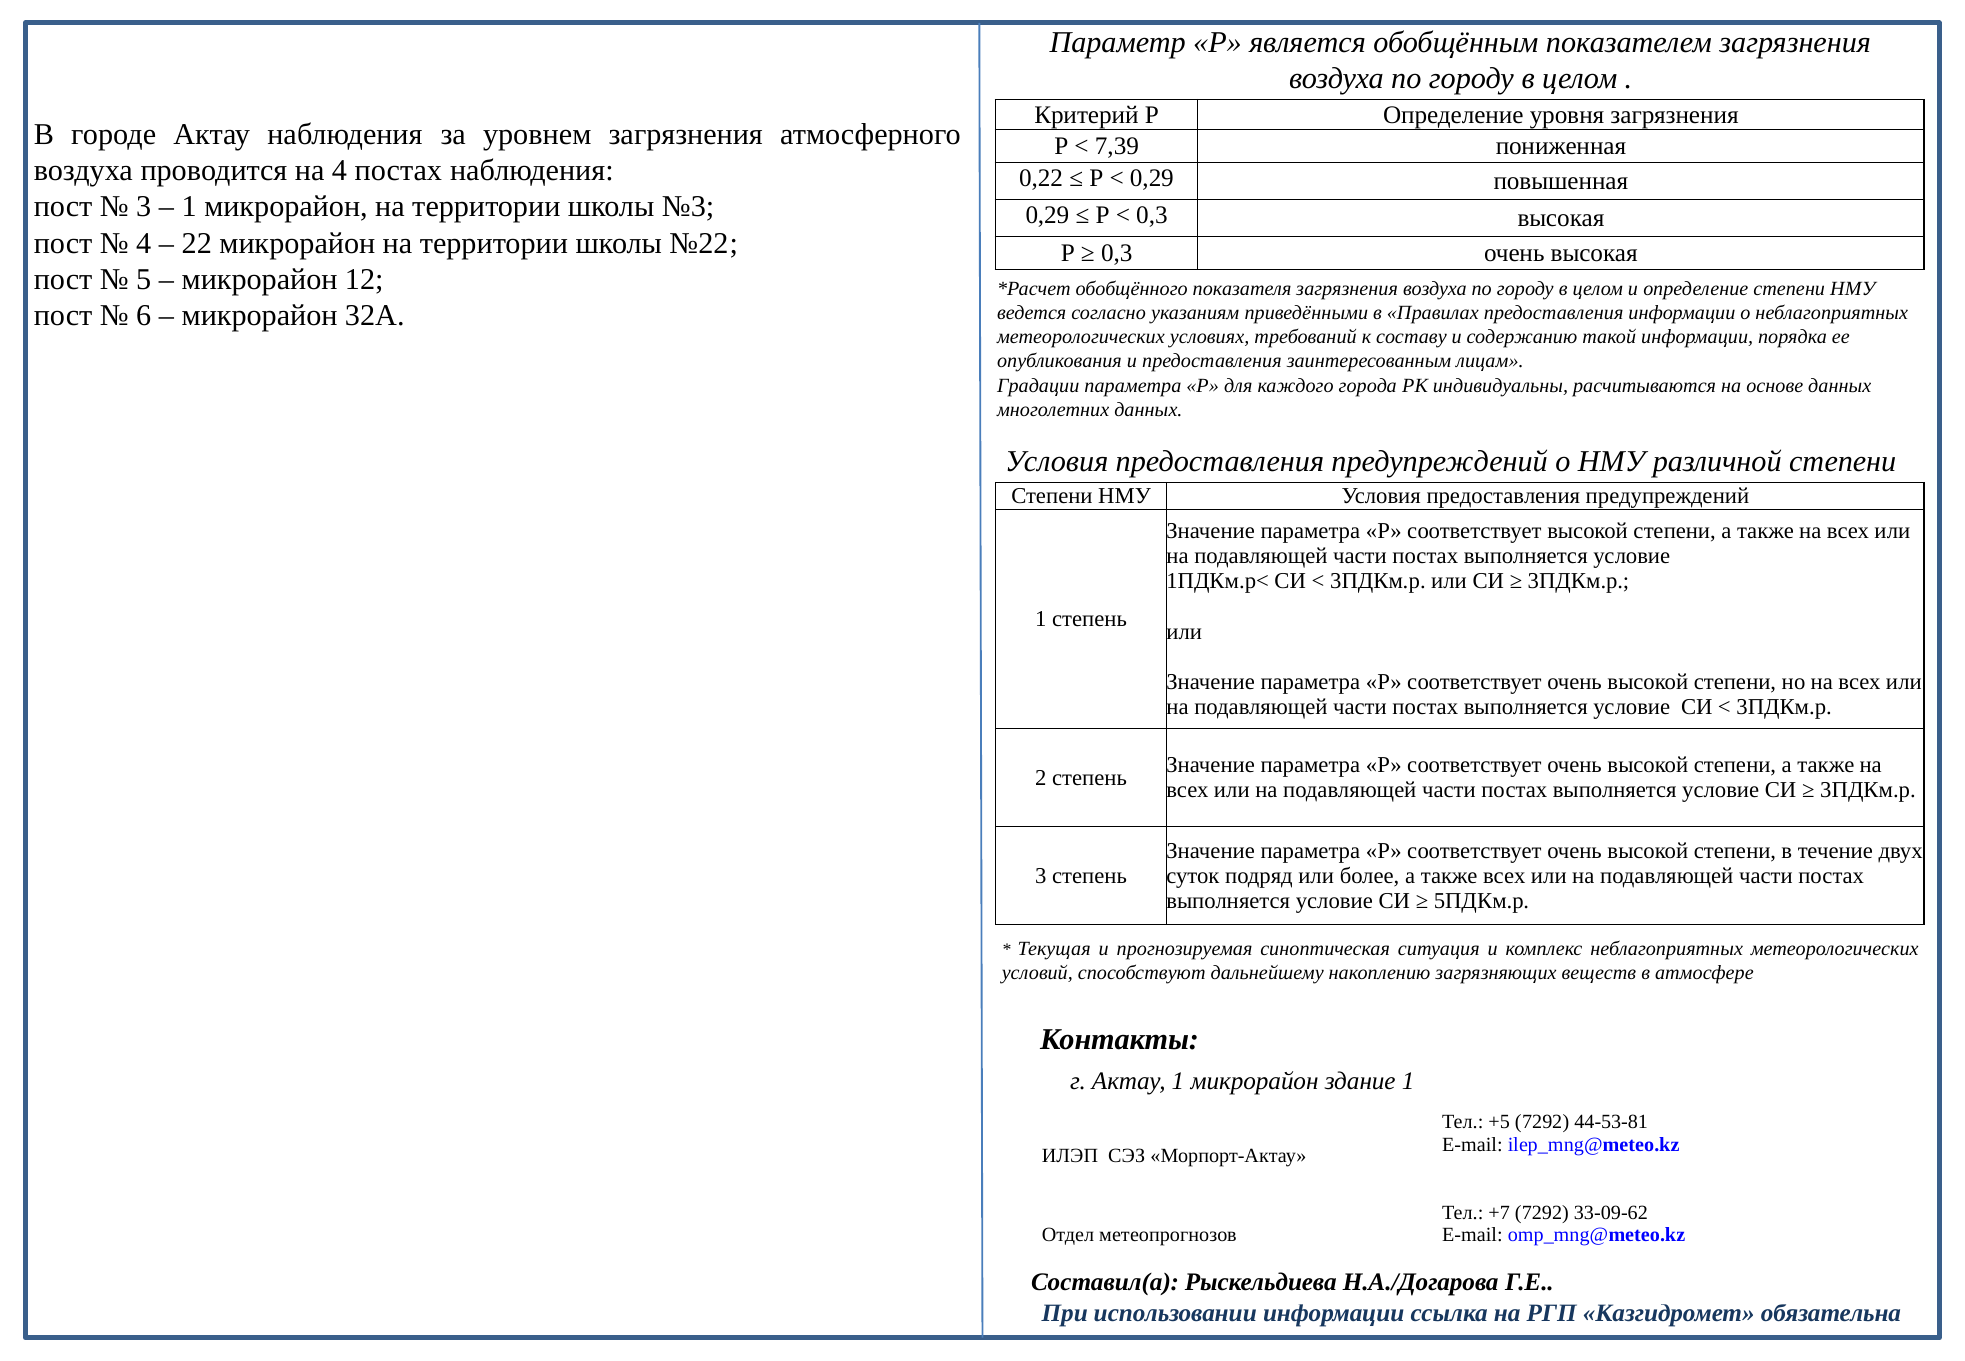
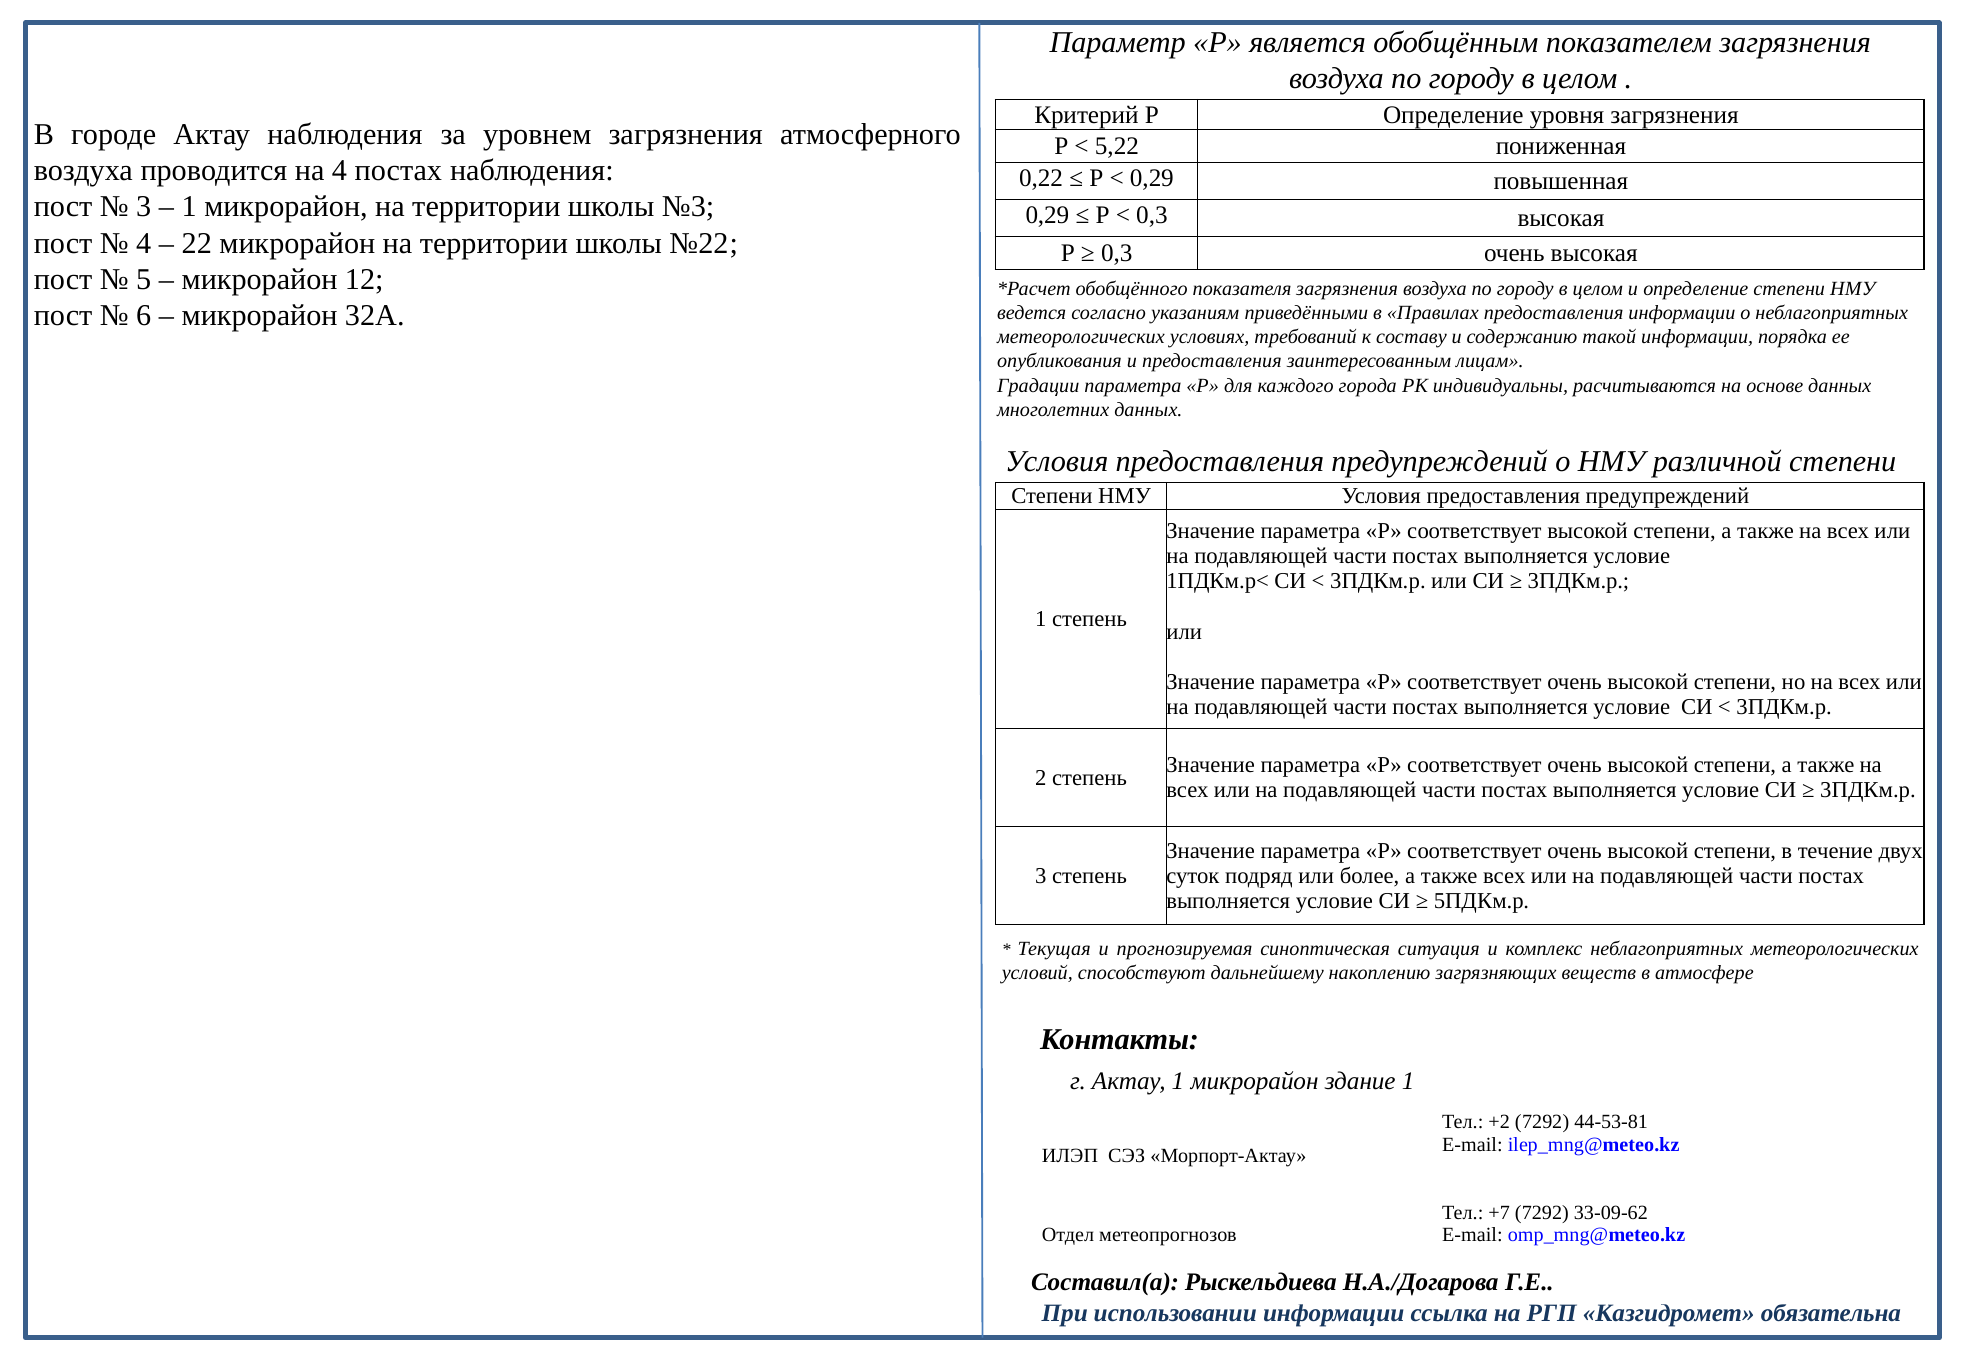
7,39: 7,39 -> 5,22 (1117, 146)
+5: +5 -> +2 (1499, 1122)
